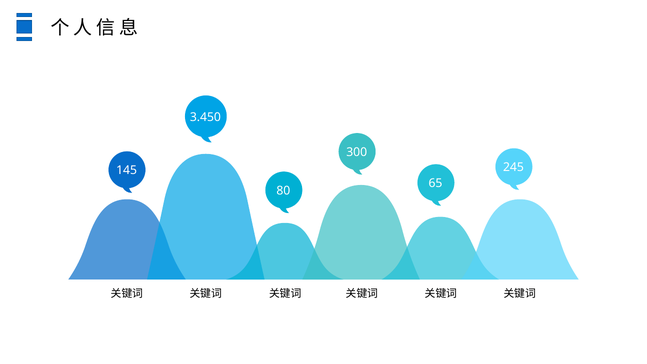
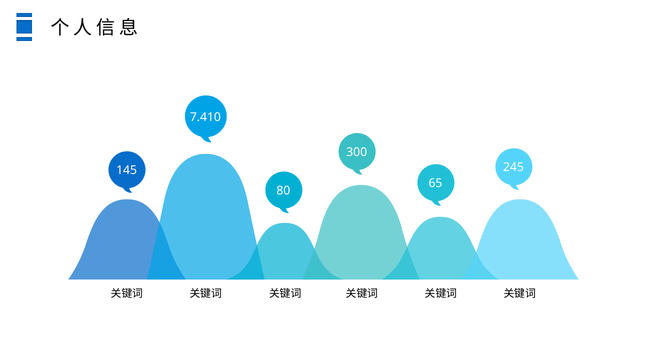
3.450: 3.450 -> 7.410 (205, 117)
